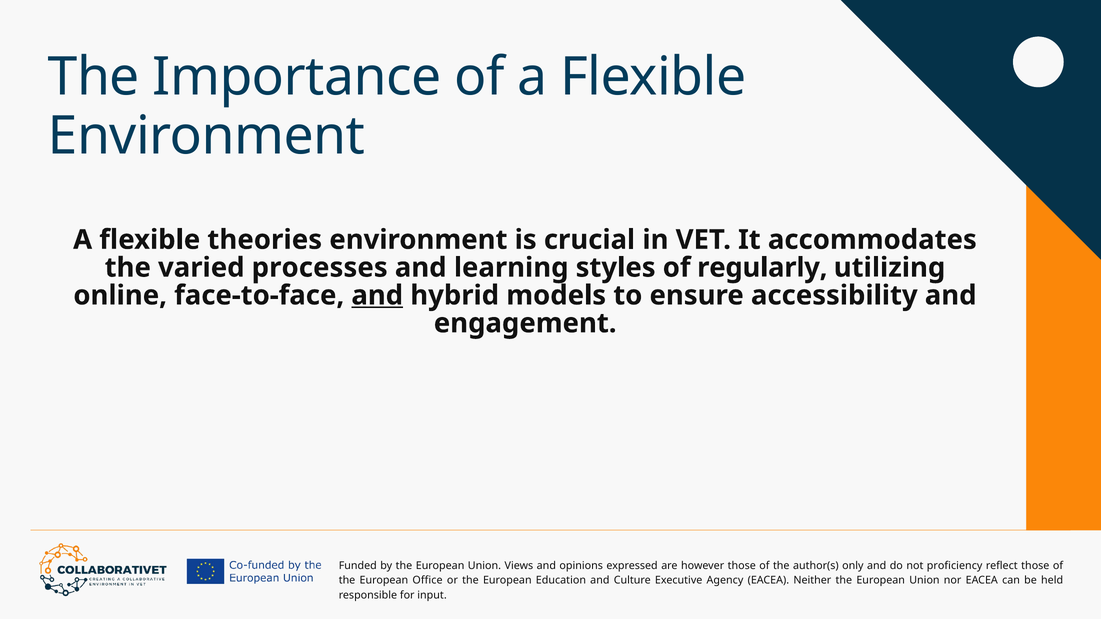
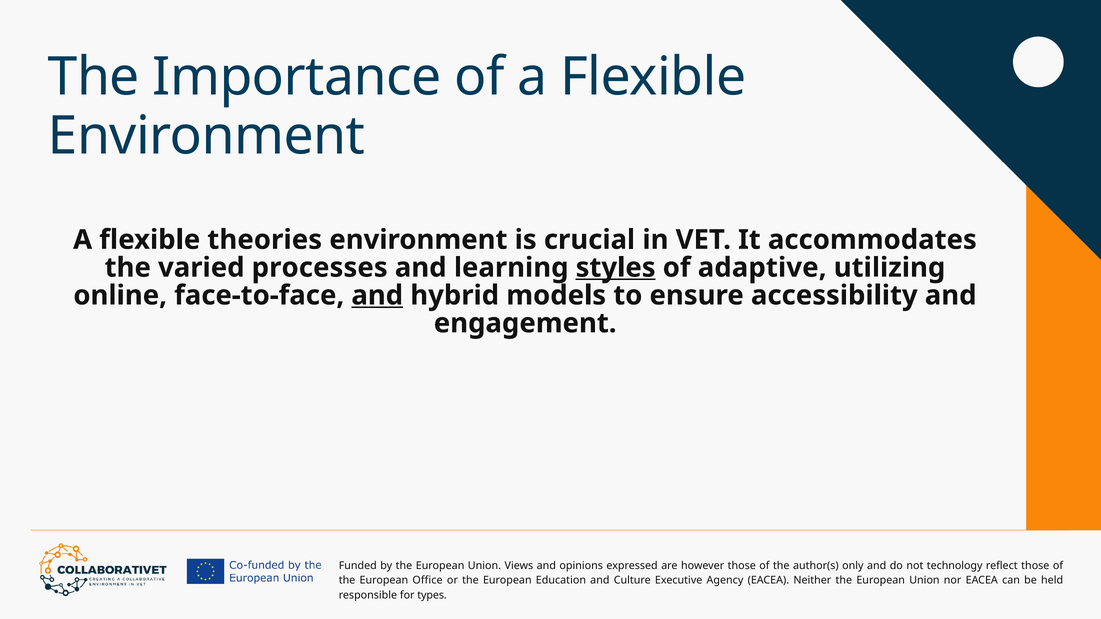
styles underline: none -> present (616, 268)
regularly: regularly -> adaptive (762, 268)
proficiency: proficiency -> technology (955, 566)
input: input -> types (432, 596)
